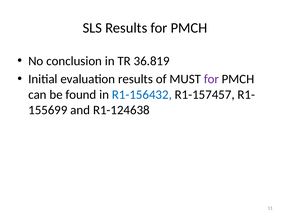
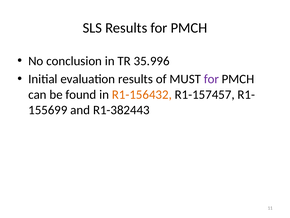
36.819: 36.819 -> 35.996 (152, 61)
R1-156432 colour: blue -> orange (142, 94)
R1-124638: R1-124638 -> R1-382443 (121, 110)
